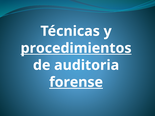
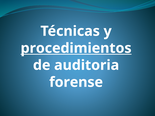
forense underline: present -> none (76, 82)
